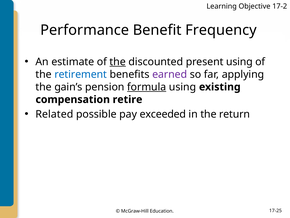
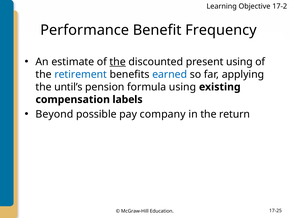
earned colour: purple -> blue (170, 74)
gain’s: gain’s -> until’s (68, 87)
formula underline: present -> none (147, 87)
retire: retire -> labels (128, 99)
Related: Related -> Beyond (54, 114)
exceeded: exceeded -> company (163, 114)
